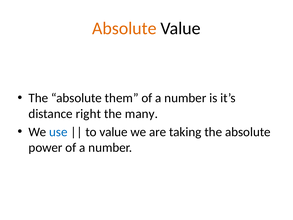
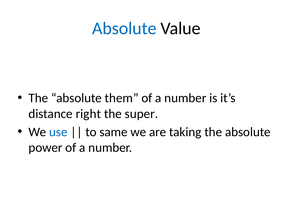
Absolute colour: orange -> blue (124, 28)
many: many -> super (142, 114)
to value: value -> same (114, 132)
